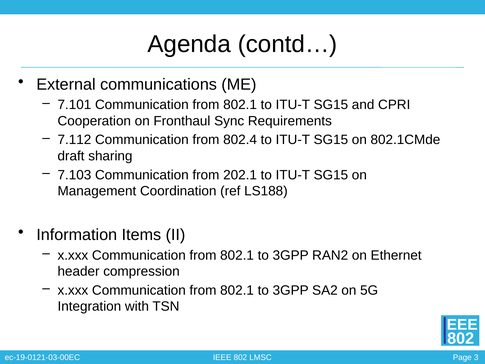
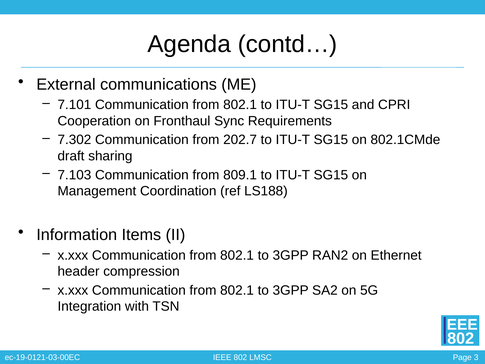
7.112: 7.112 -> 7.302 (74, 140)
802.4: 802.4 -> 202.7 (240, 140)
202.1: 202.1 -> 809.1 (240, 175)
